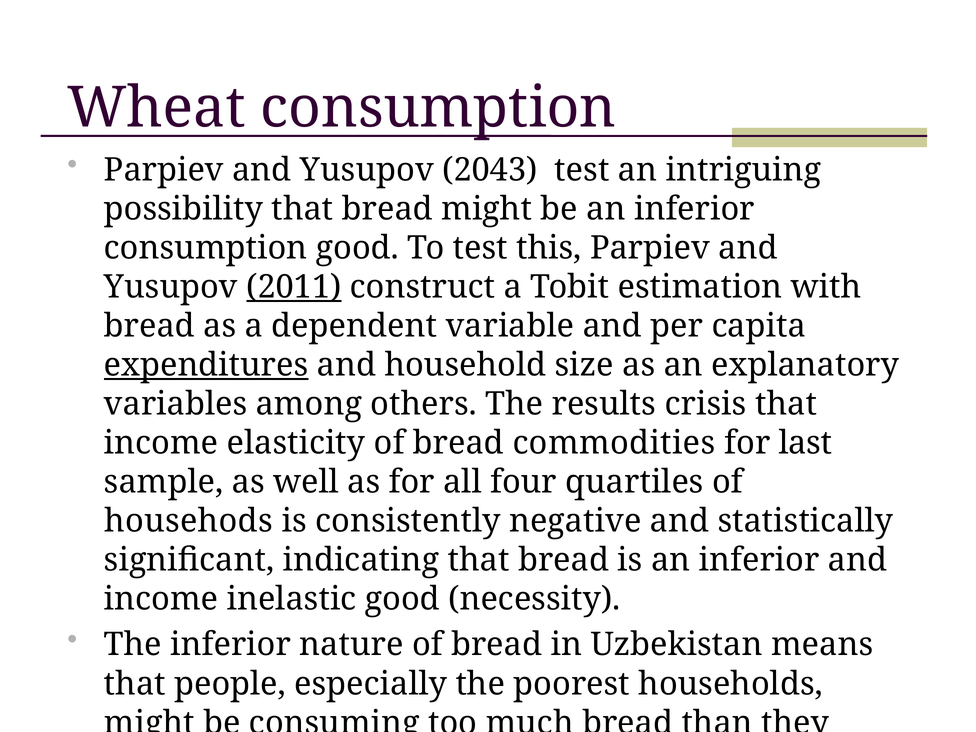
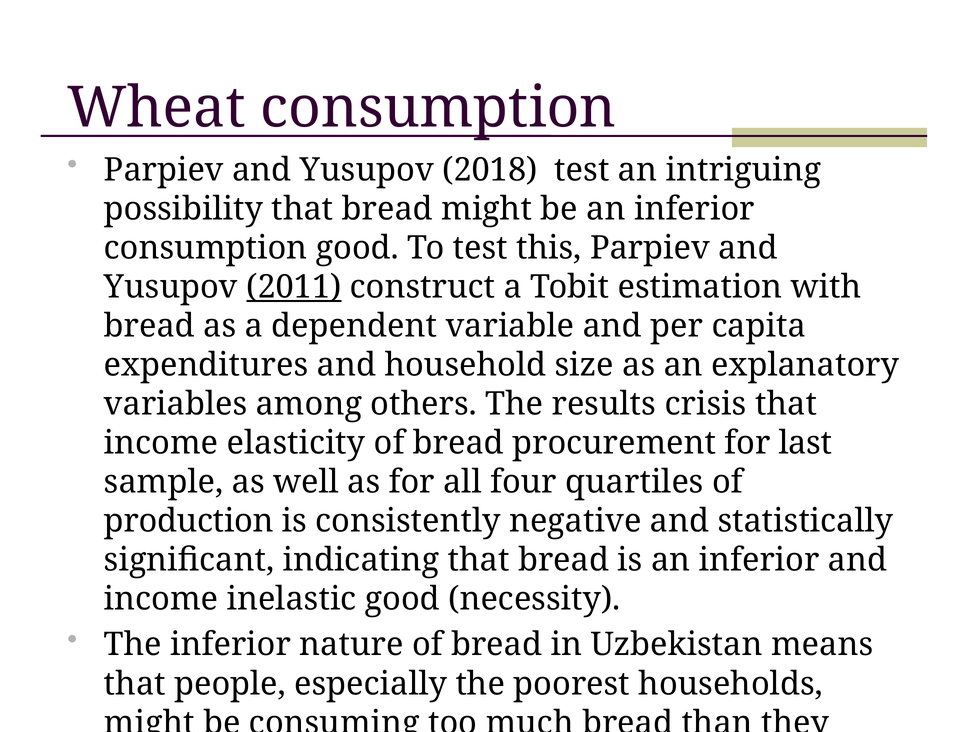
2043: 2043 -> 2018 (490, 170)
expenditures underline: present -> none (206, 365)
commodities: commodities -> procurement (614, 443)
househods: househods -> production (189, 521)
